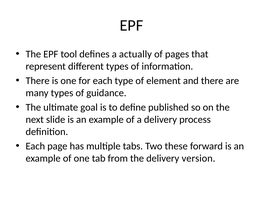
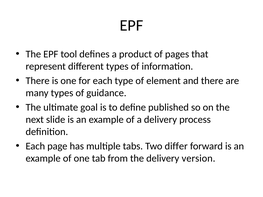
actually: actually -> product (135, 54)
these: these -> differ (176, 146)
